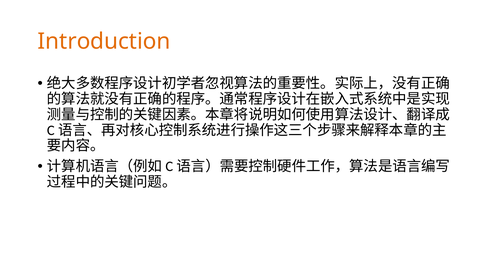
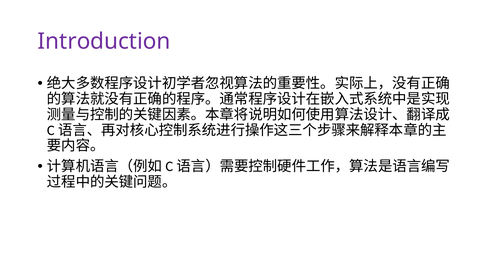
Introduction colour: orange -> purple (104, 41)
